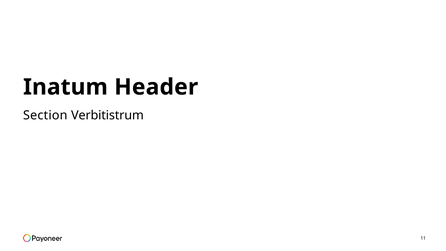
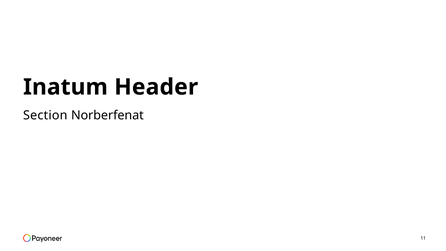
Verbitistrum: Verbitistrum -> Norberfenat (107, 115)
